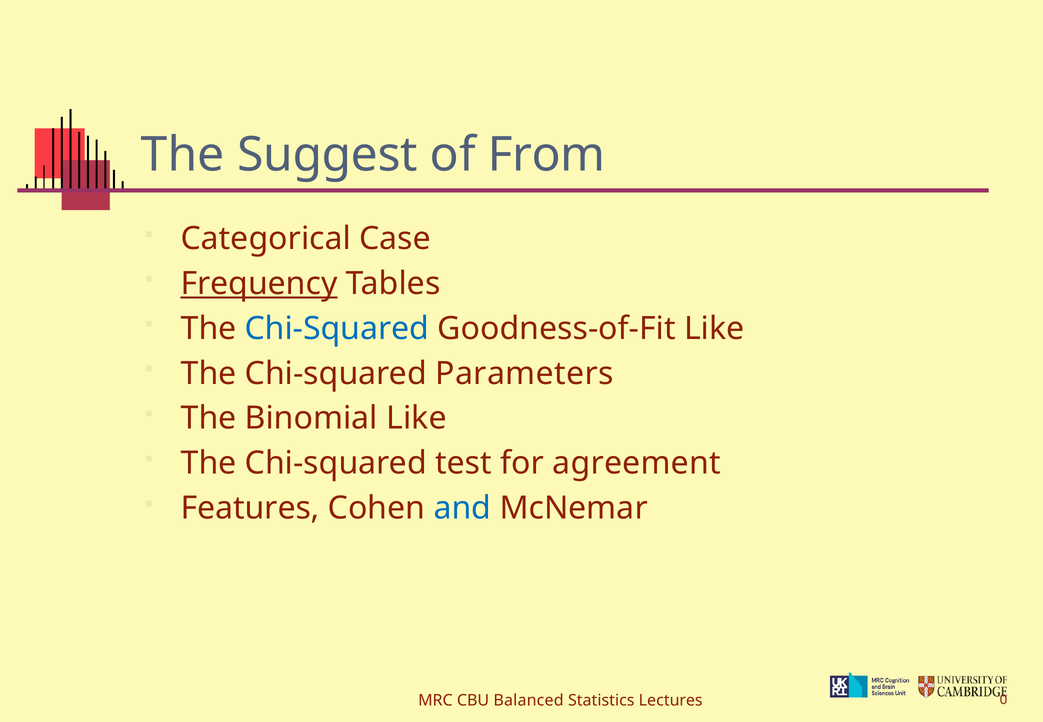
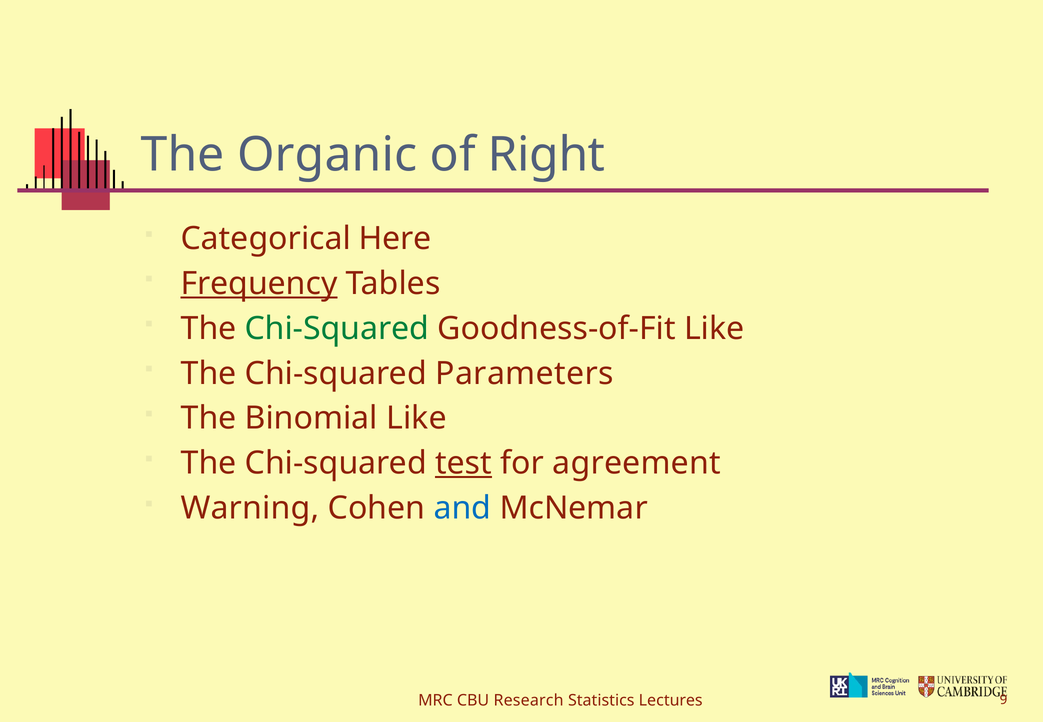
Suggest: Suggest -> Organic (327, 155)
From: From -> Right (547, 155)
Case: Case -> Here (395, 239)
Chi-Squared colour: blue -> green (337, 329)
test underline: none -> present (464, 464)
Features: Features -> Warning (250, 508)
Balanced: Balanced -> Research (529, 701)
0: 0 -> 9 (1004, 700)
